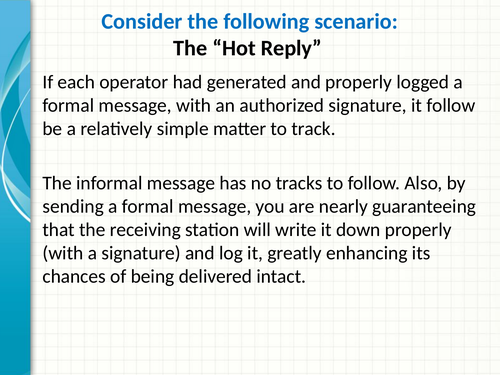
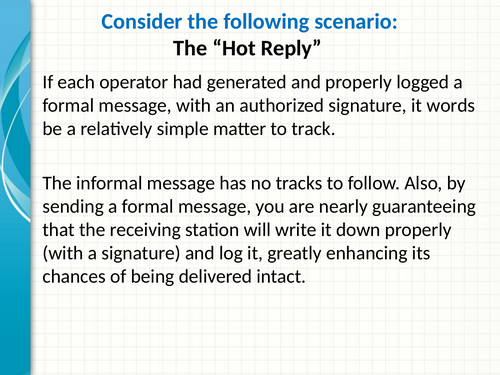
it follow: follow -> words (451, 105)
